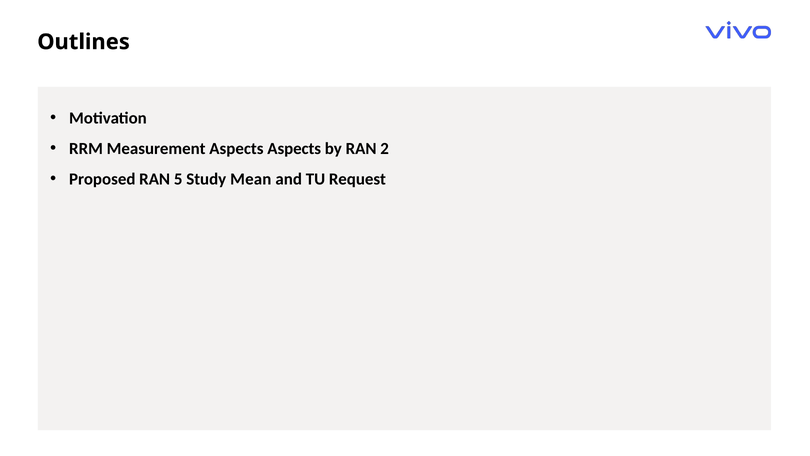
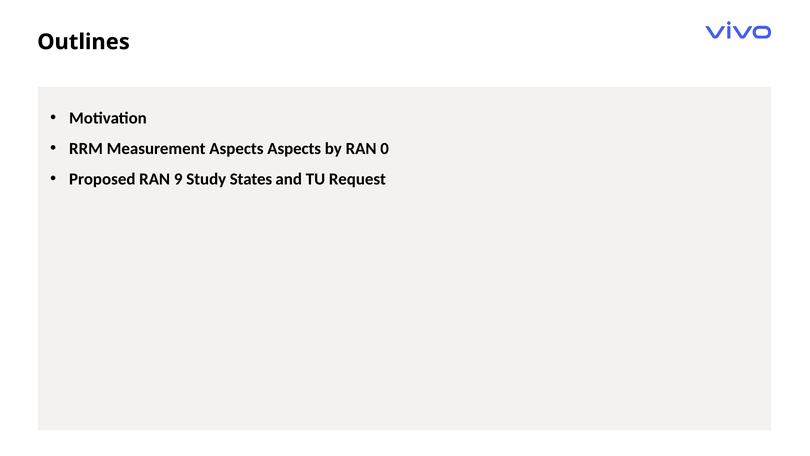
2: 2 -> 0 (385, 149)
5: 5 -> 9 (178, 179)
Mean: Mean -> States (251, 179)
